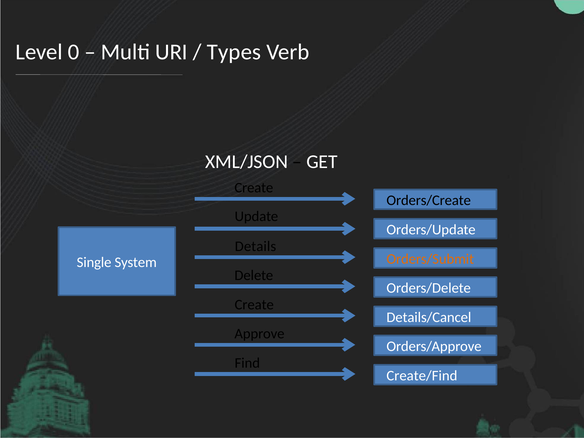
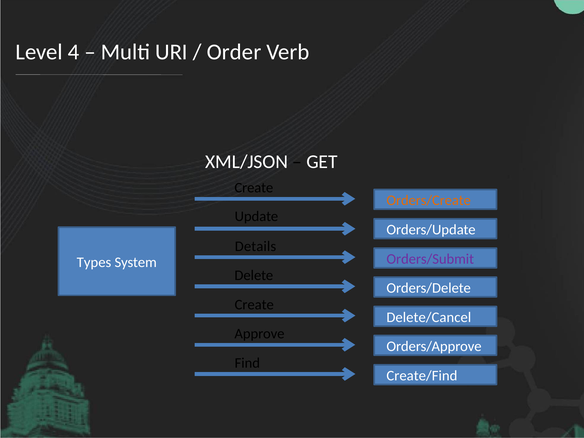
0: 0 -> 4 (74, 52)
Types: Types -> Order (234, 52)
Orders/Create colour: black -> orange (429, 200)
Orders/Submit colour: orange -> purple (430, 259)
Single: Single -> Types (94, 262)
Details/Cancel: Details/Cancel -> Delete/Cancel (429, 317)
